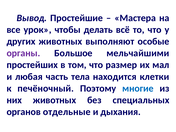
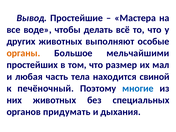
урок: урок -> воде (38, 30)
органы colour: purple -> orange (23, 53)
клетки: клетки -> свиной (155, 77)
отдельные: отдельные -> придумать (67, 112)
